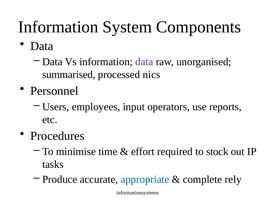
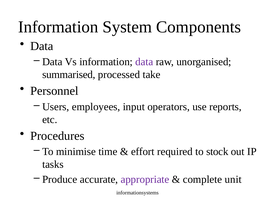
nics: nics -> take (152, 75)
appropriate colour: blue -> purple (145, 180)
rely: rely -> unit (233, 180)
